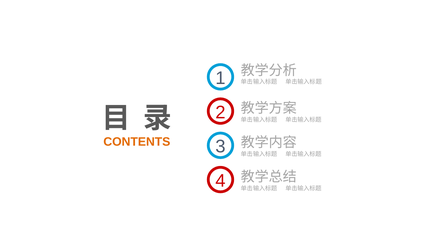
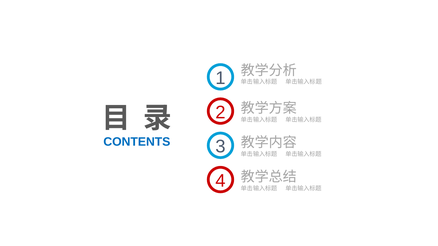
CONTENTS colour: orange -> blue (137, 142)
